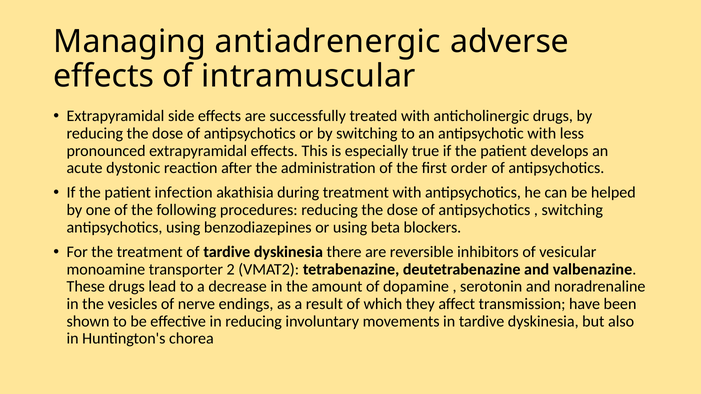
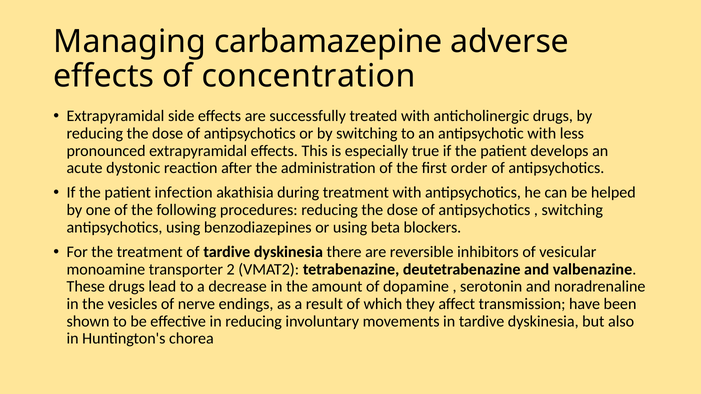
antiadrenergic: antiadrenergic -> carbamazepine (328, 42)
intramuscular: intramuscular -> concentration (309, 76)
